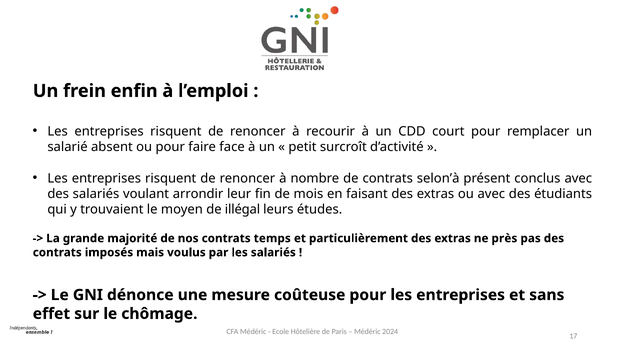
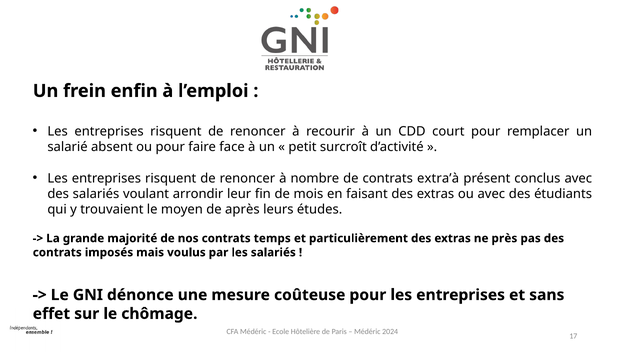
selon’à: selon’à -> extra’à (438, 178)
illégal: illégal -> après (242, 209)
